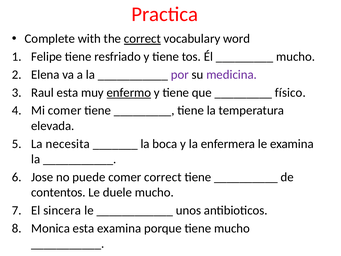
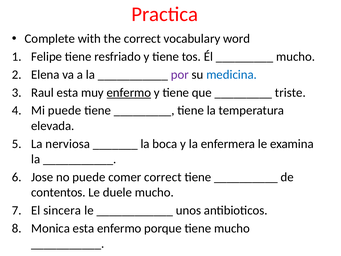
correct underline: present -> none (142, 39)
medicina colour: purple -> blue (232, 75)
físico: físico -> triste (290, 92)
Mi comer: comer -> puede (65, 110)
necesita: necesita -> nerviosa (68, 144)
esta examina: examina -> enfermo (119, 228)
